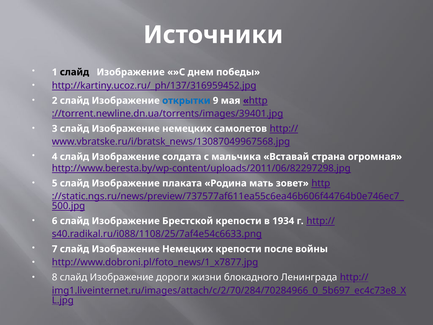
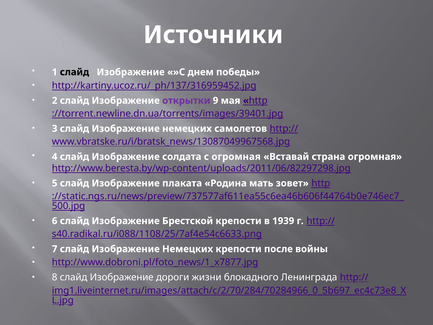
открытки colour: blue -> purple (186, 101)
с мальчика: мальчика -> огромная (236, 157)
1934: 1934 -> 1939 (283, 221)
